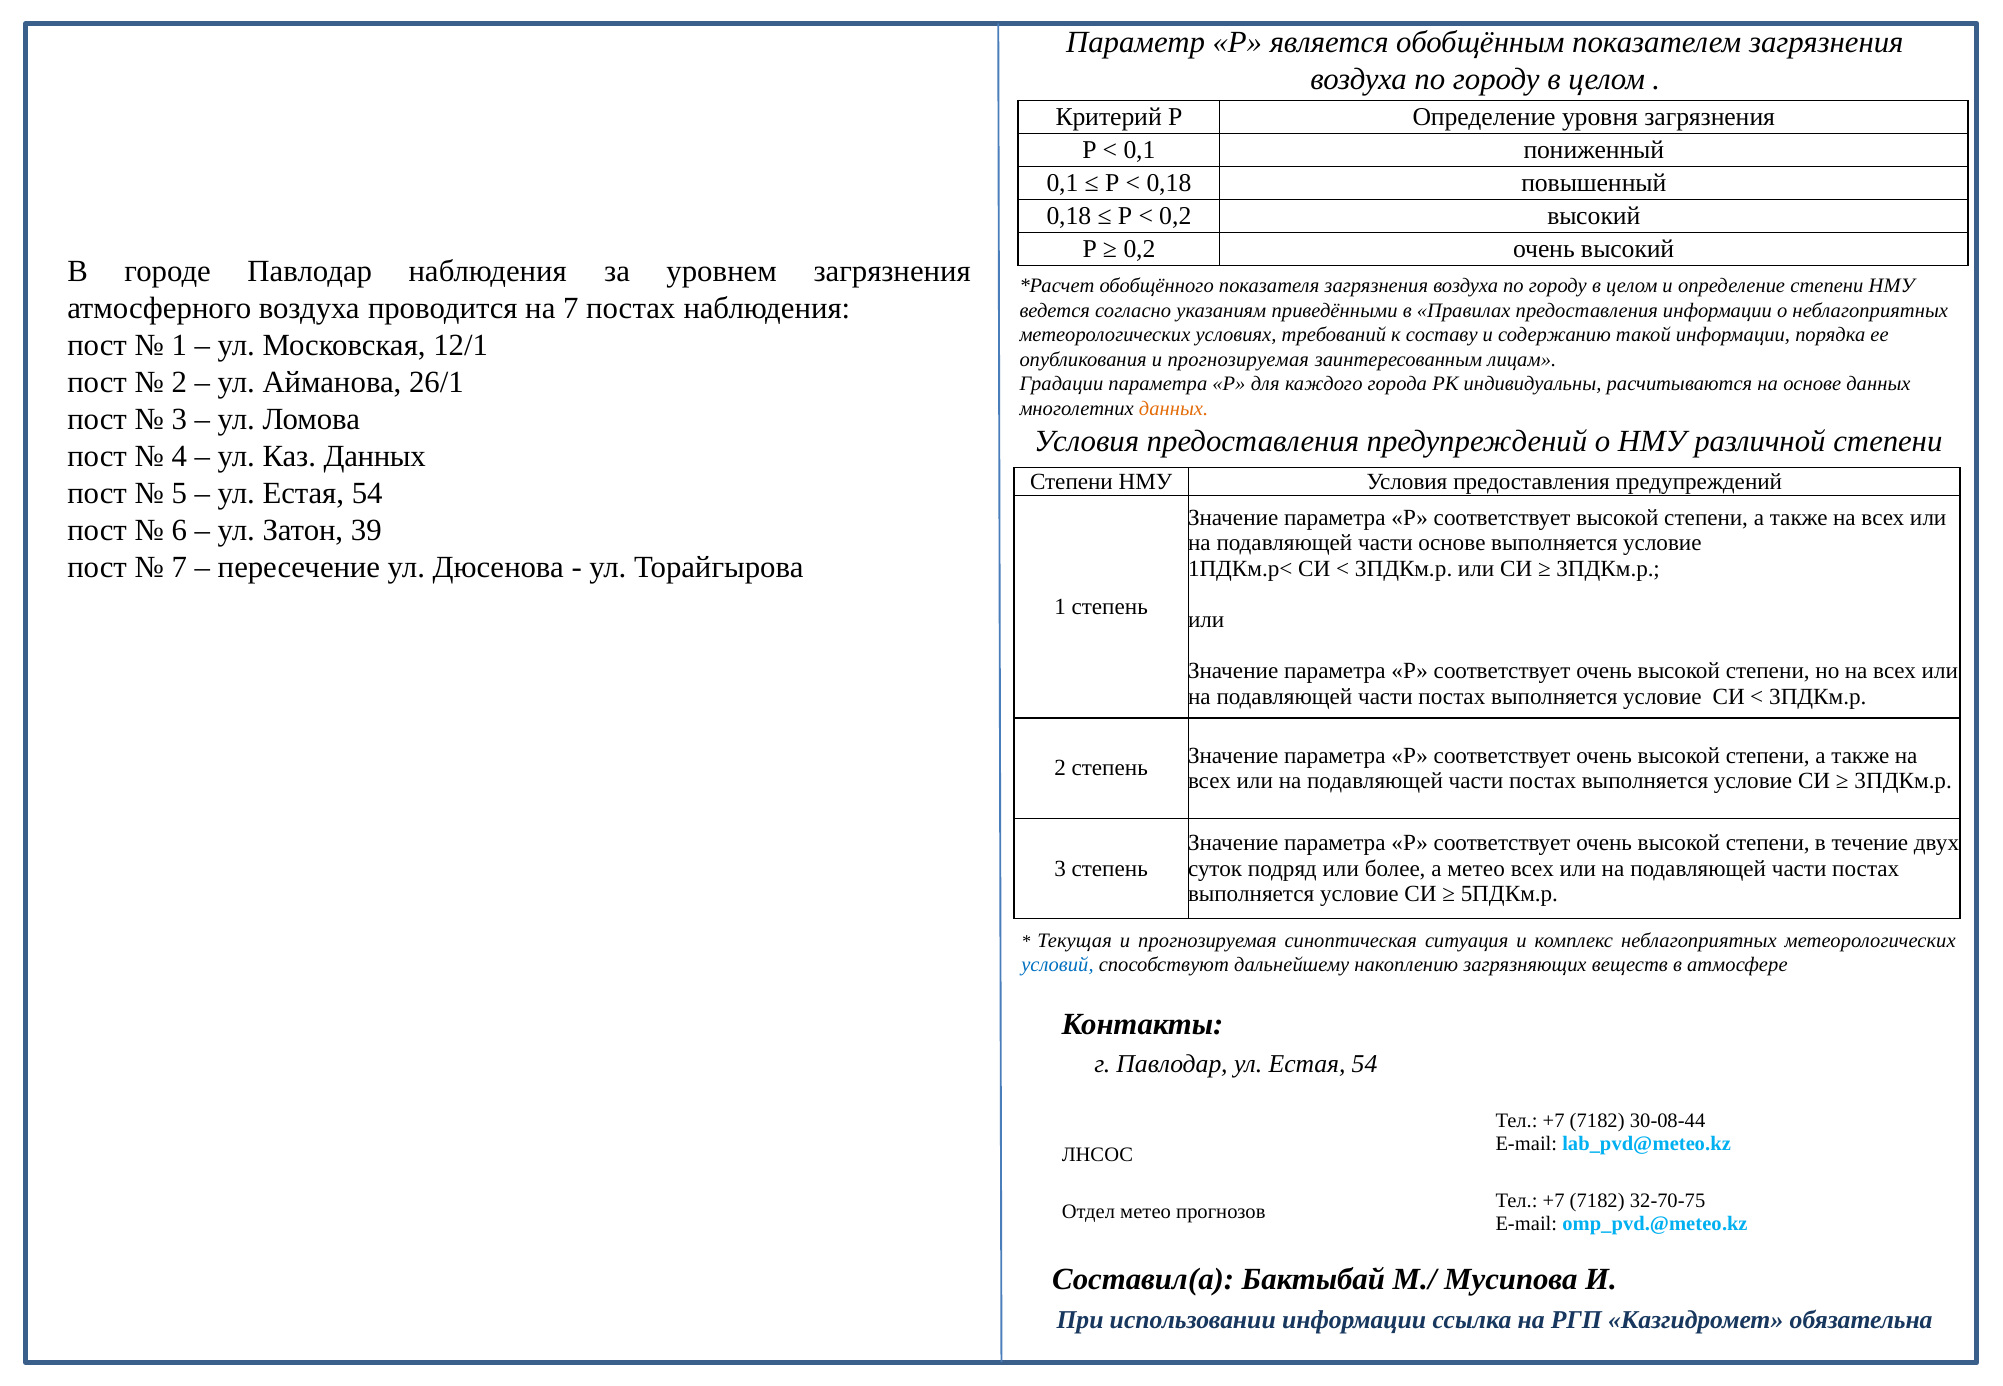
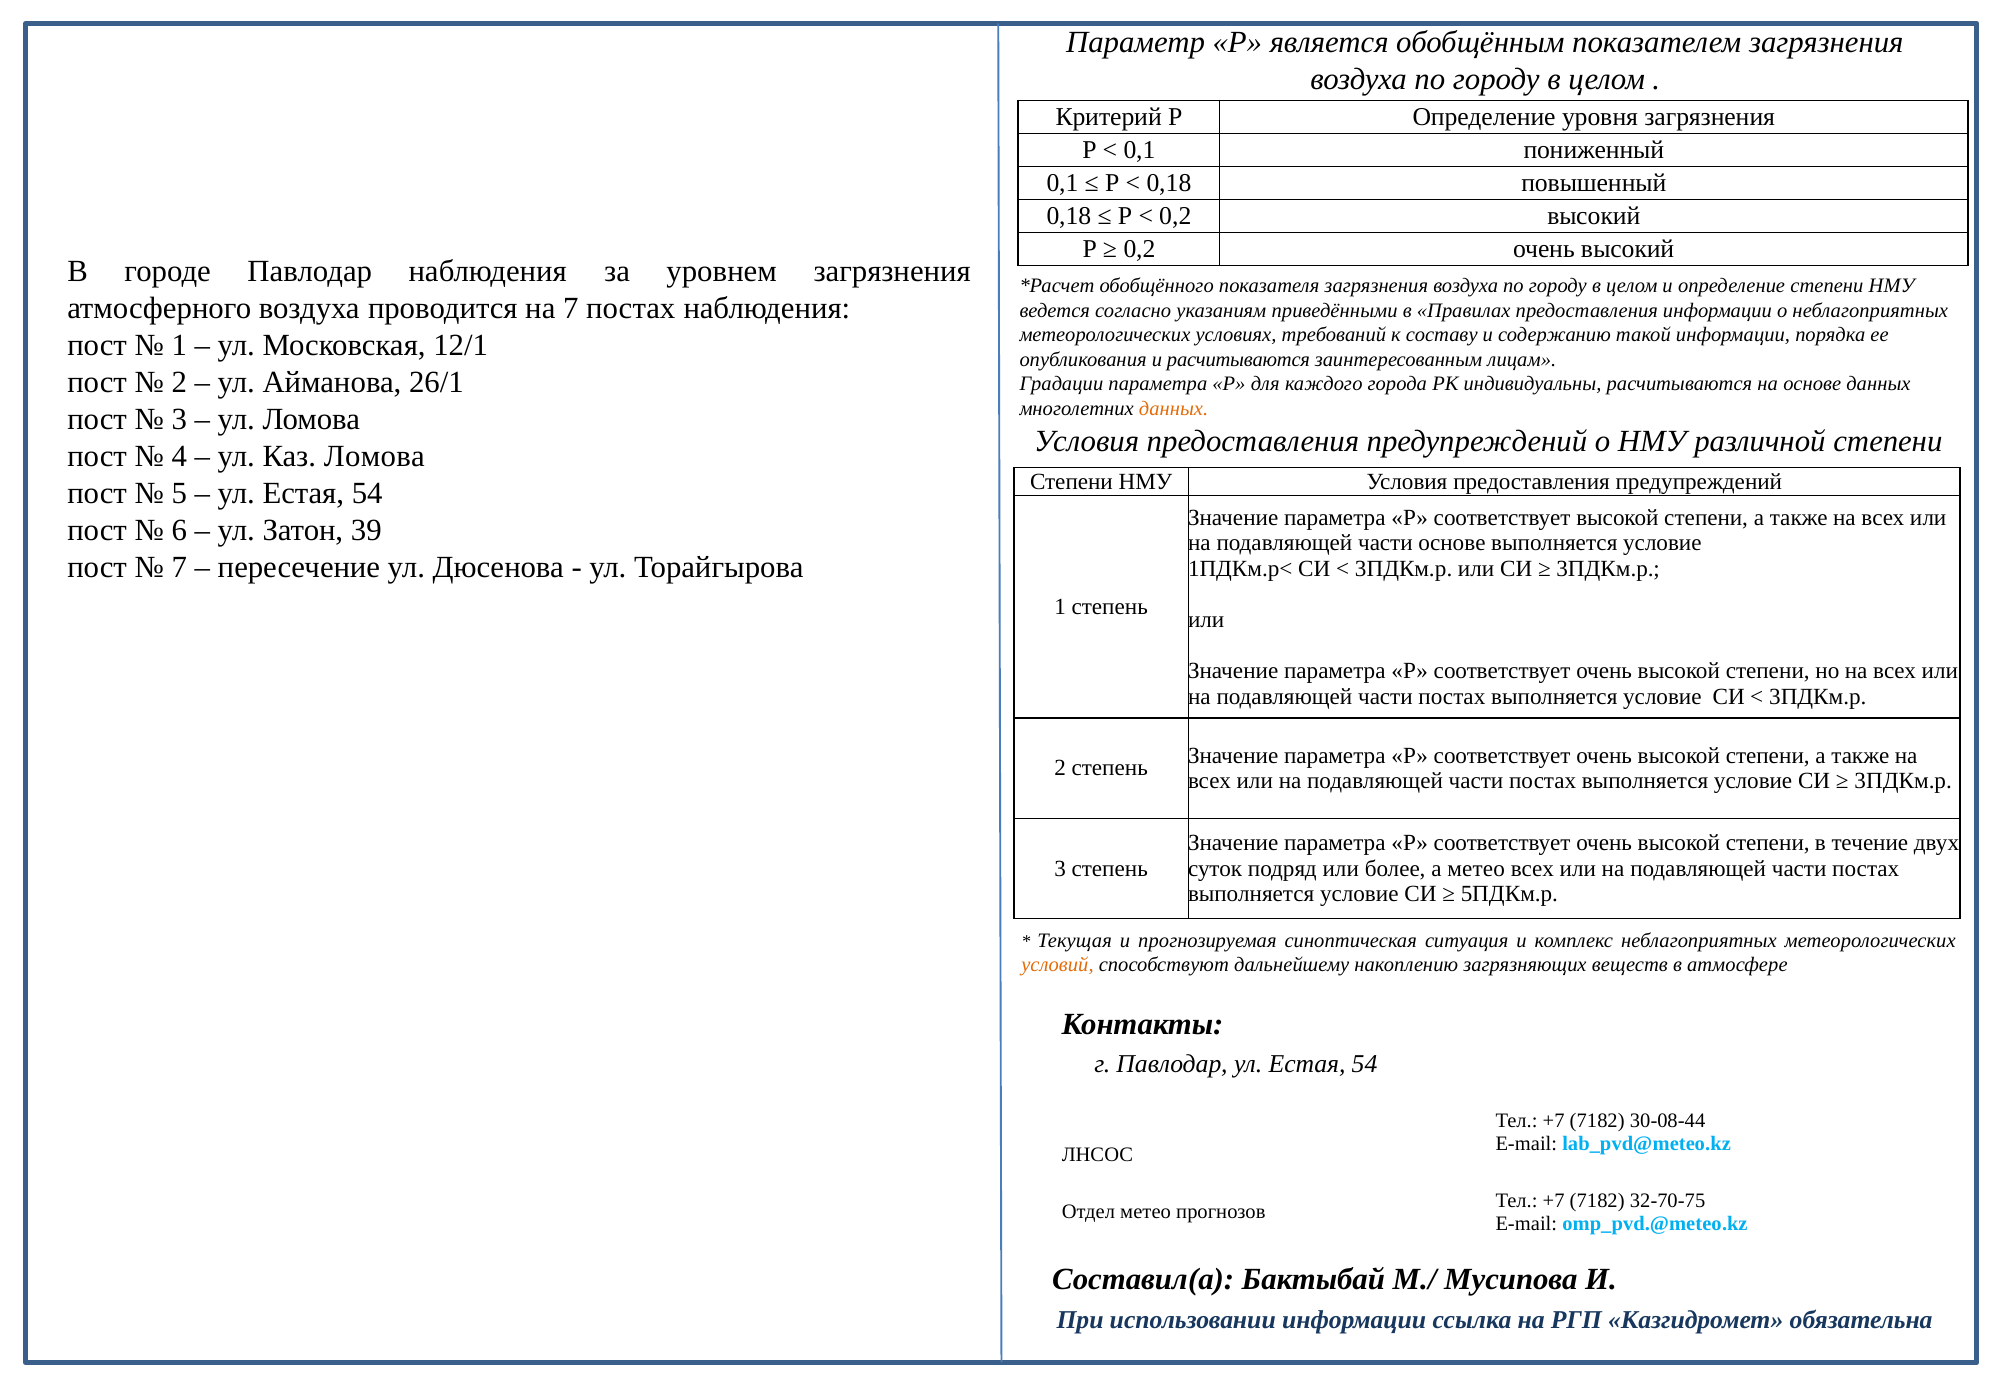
опубликования и прогнозируемая: прогнозируемая -> расчитываются (1238, 360)
Каз Данных: Данных -> Ломова (374, 457)
условий colour: blue -> orange (1057, 966)
